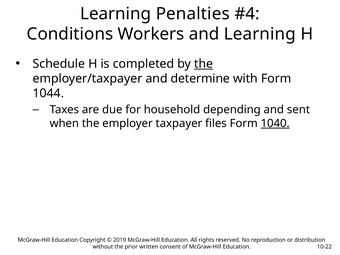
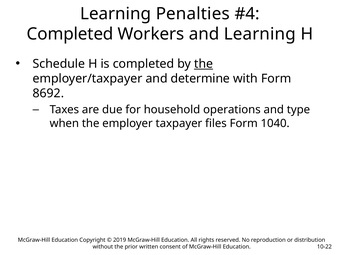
Conditions: Conditions -> Completed (70, 34)
1044: 1044 -> 8692 (48, 93)
depending: depending -> operations (232, 110)
sent: sent -> type (298, 110)
1040 underline: present -> none (275, 123)
